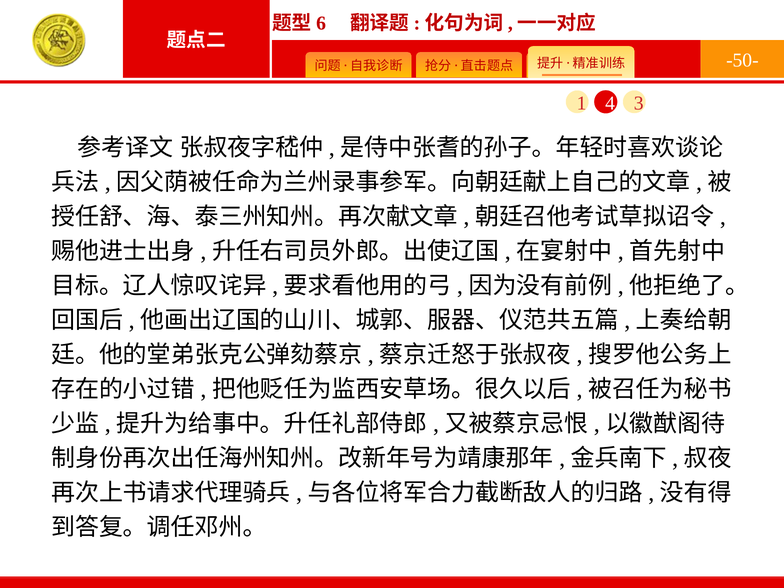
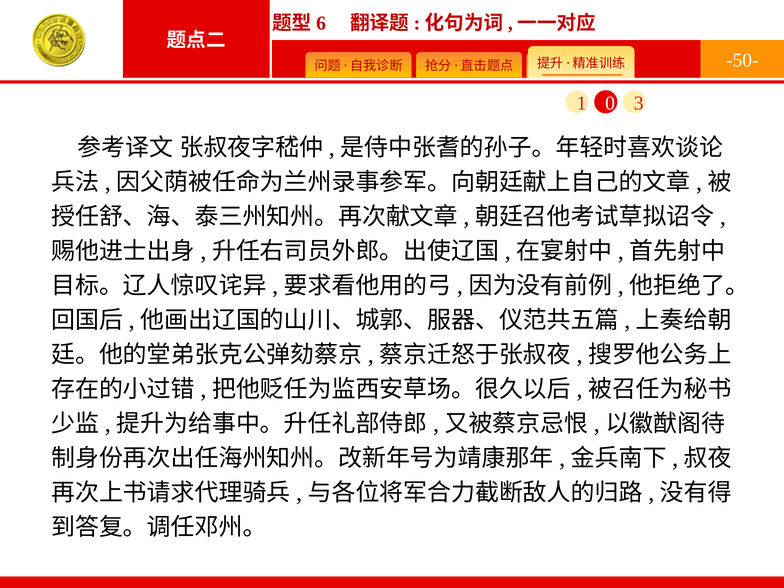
4: 4 -> 0 (610, 103)
